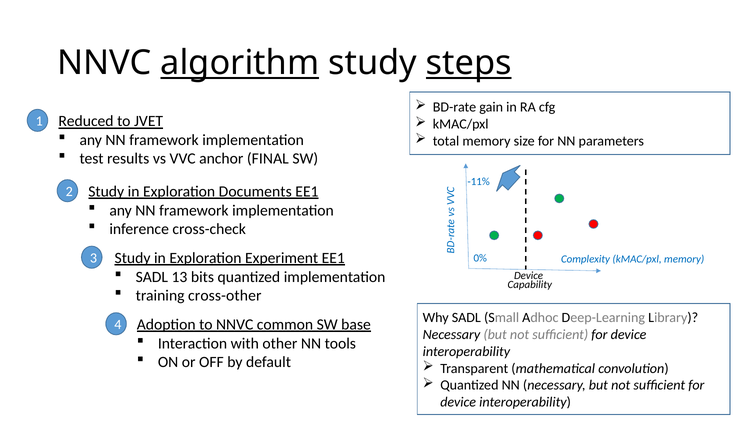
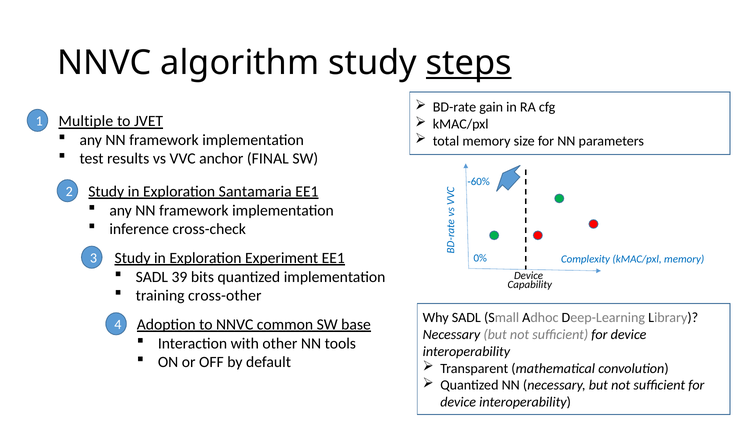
algorithm underline: present -> none (240, 63)
Reduced: Reduced -> Multiple (86, 121)
-11%: -11% -> -60% (479, 182)
Documents: Documents -> Santamaria (255, 192)
13: 13 -> 39 (179, 277)
